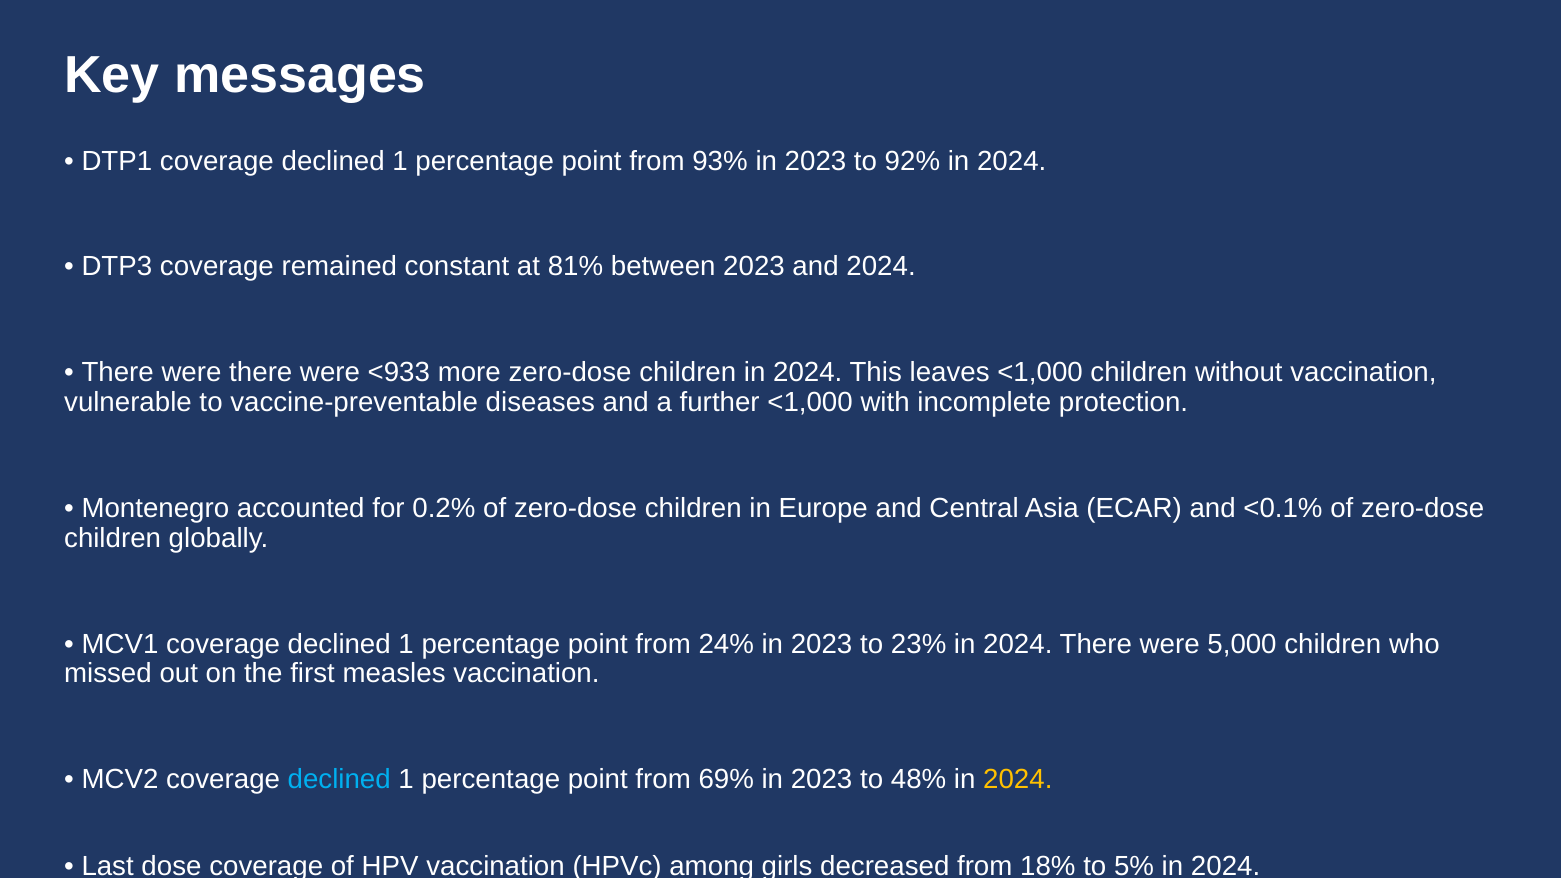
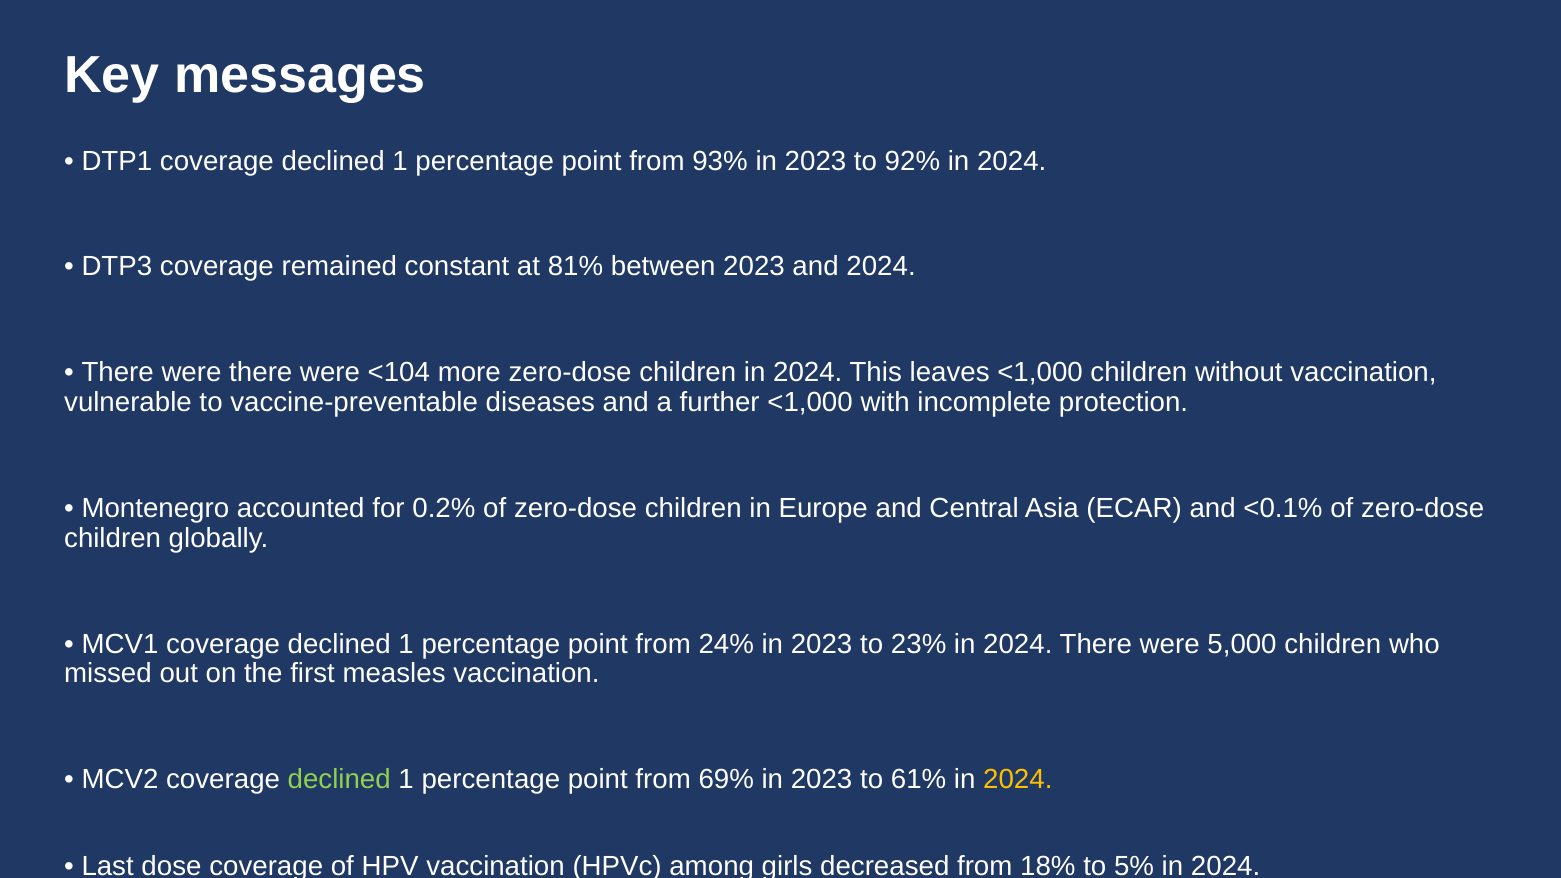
<933: <933 -> <104 (399, 373)
declined colour: light blue -> light green (339, 780)
48%: 48% -> 61% (919, 780)
